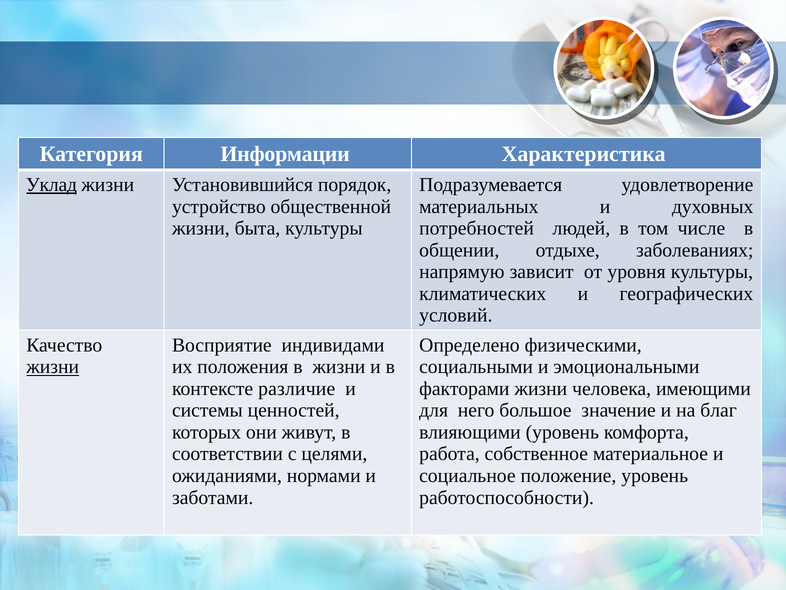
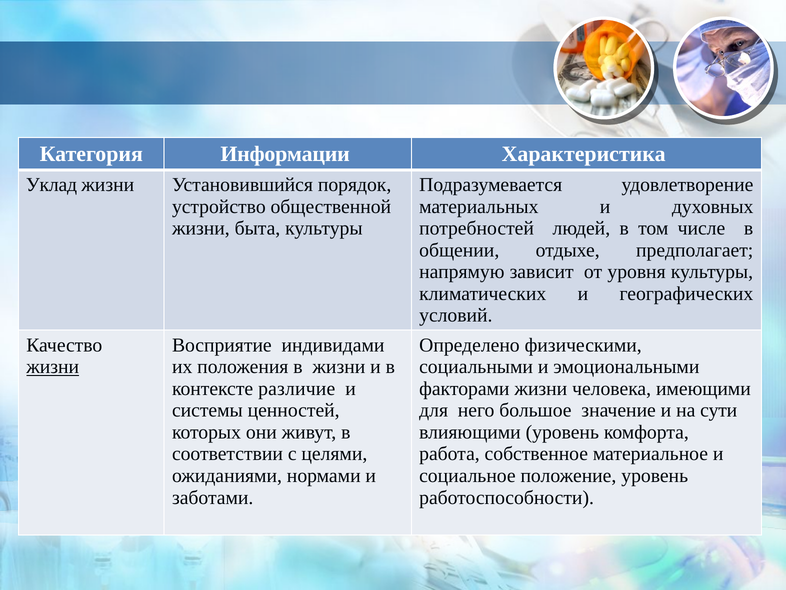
Уклад underline: present -> none (51, 185)
заболеваниях: заболеваниях -> предполагает (695, 250)
благ: благ -> сути (719, 410)
